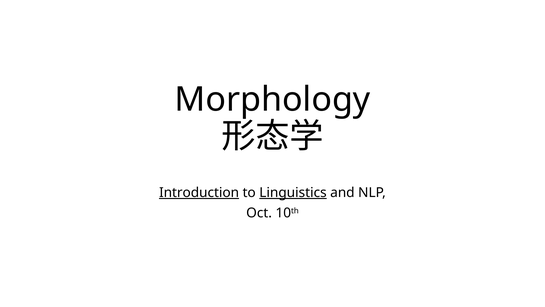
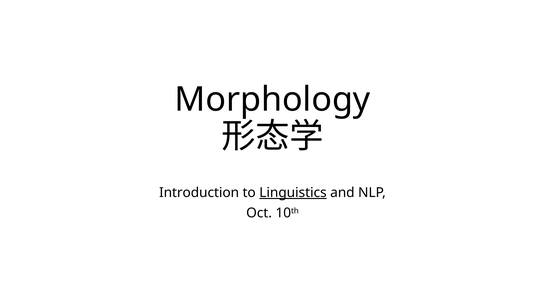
Introduction underline: present -> none (199, 192)
